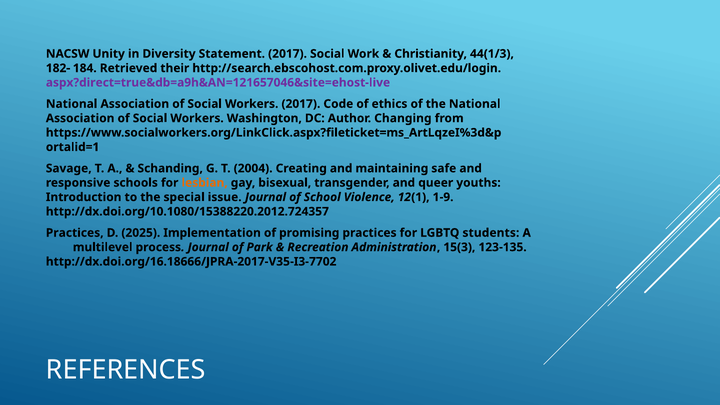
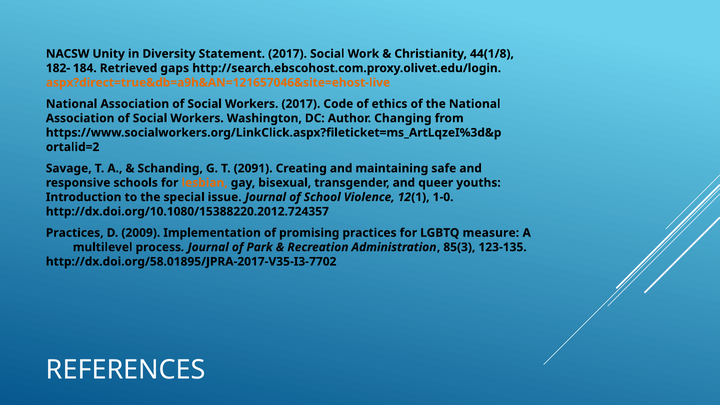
44(1/3: 44(1/3 -> 44(1/8 (492, 54)
their: their -> gaps (175, 68)
aspx?direct=true&db=a9h&AN=121657046&site=ehost-live colour: purple -> orange (218, 83)
ortalid=1: ortalid=1 -> ortalid=2 (73, 147)
2004: 2004 -> 2091 (253, 168)
1-9: 1-9 -> 1-0 (443, 197)
2025: 2025 -> 2009 (141, 233)
students: students -> measure (491, 233)
15(3: 15(3 -> 85(3 (459, 247)
http://dx.doi.org/16.18666/JPRA-2017-V35-I3-7702: http://dx.doi.org/16.18666/JPRA-2017-V35-I3-7702 -> http://dx.doi.org/58.01895/JPRA-2017-V35-I3-7702 (191, 262)
